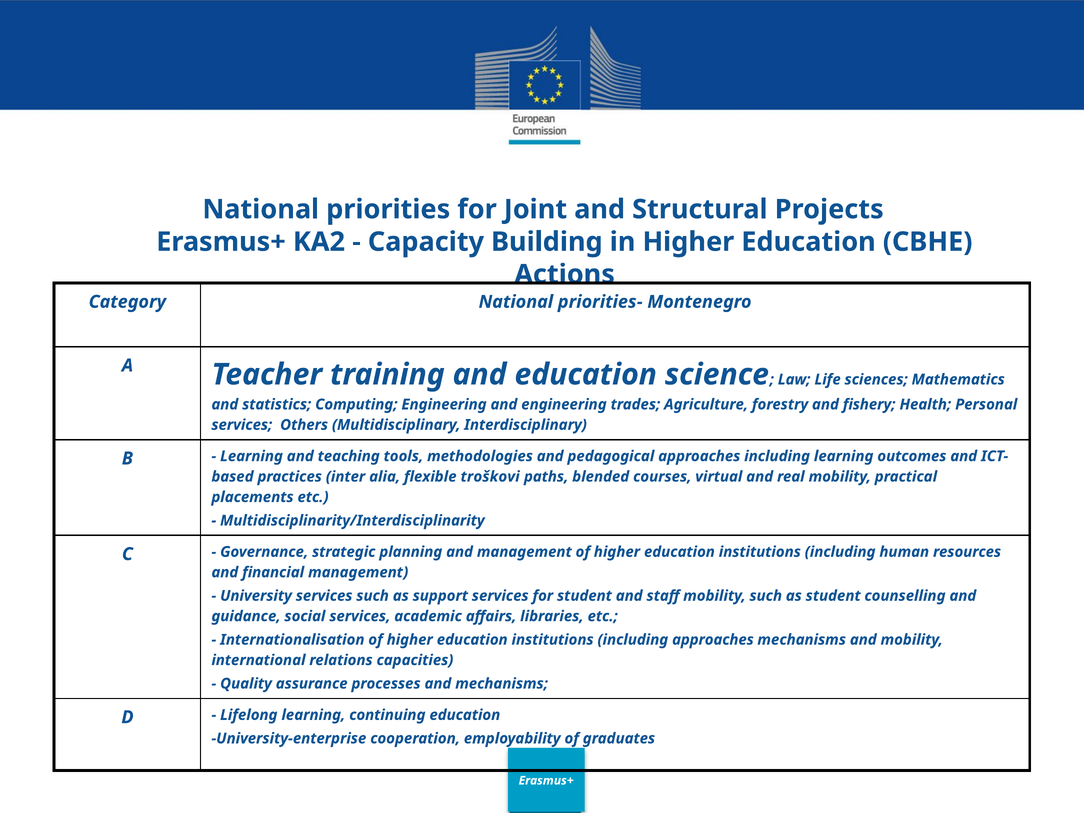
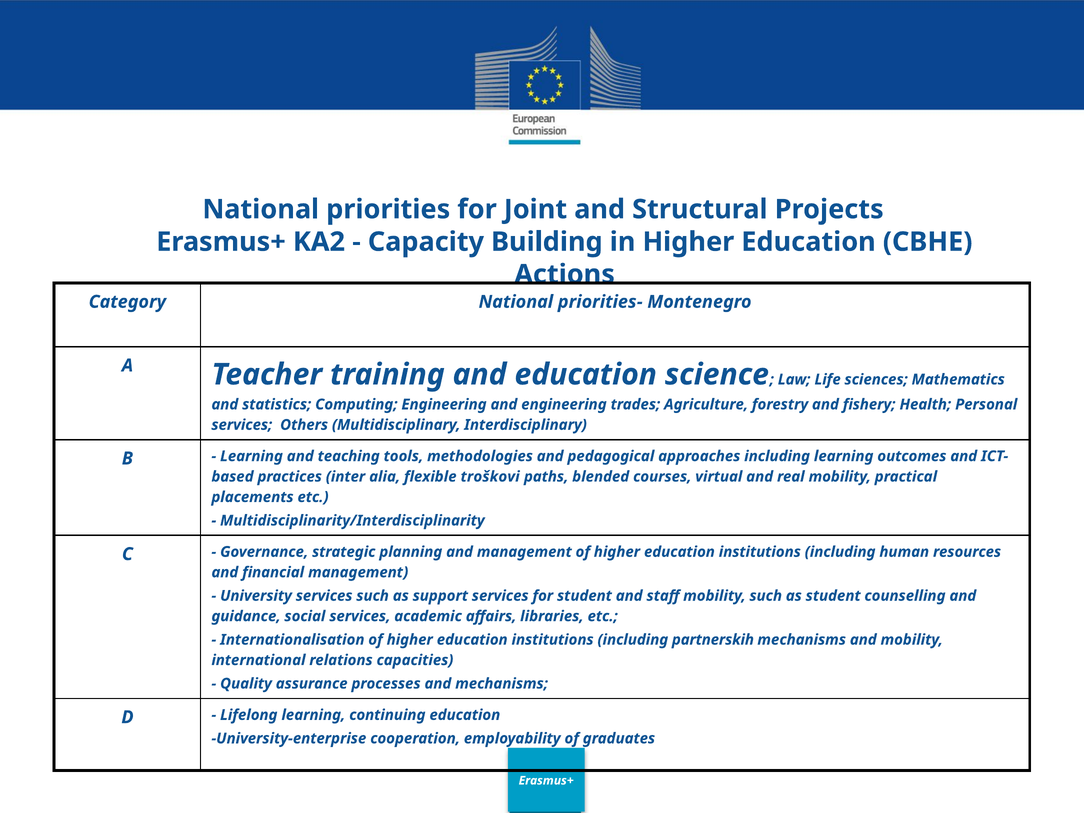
including approaches: approaches -> partnerskih (713, 640)
